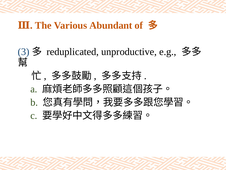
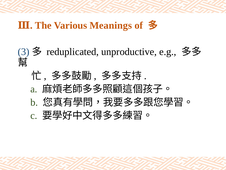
Abundant: Abundant -> Meanings (111, 25)
